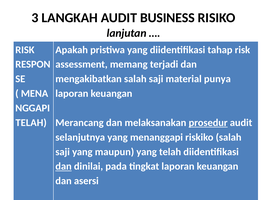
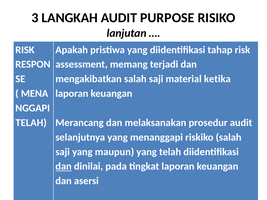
BUSINESS: BUSINESS -> PURPOSE (167, 18)
punya: punya -> ketika (217, 79)
prosedur underline: present -> none (208, 123)
